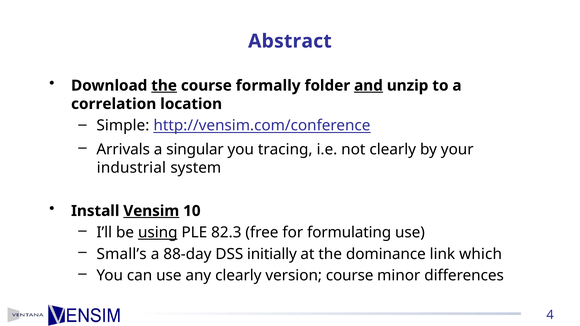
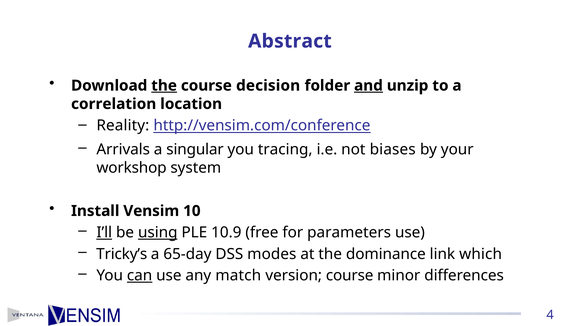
formally: formally -> decision (268, 86)
Simple: Simple -> Reality (123, 126)
not clearly: clearly -> biases (393, 150)
industrial: industrial -> workshop (132, 168)
Vensim underline: present -> none (151, 211)
I’ll underline: none -> present (104, 233)
82.3: 82.3 -> 10.9 (226, 233)
formulating: formulating -> parameters (349, 233)
Small’s: Small’s -> Tricky’s (122, 254)
88-day: 88-day -> 65-day (187, 254)
initially: initially -> modes (272, 254)
can underline: none -> present (140, 276)
any clearly: clearly -> match (238, 276)
